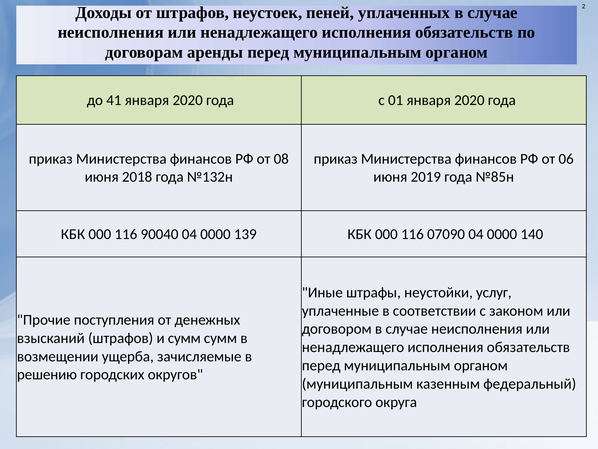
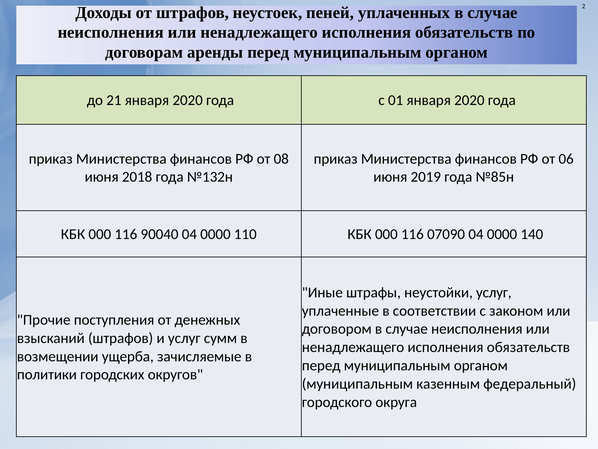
41: 41 -> 21 (114, 100)
139: 139 -> 110 (245, 234)
и сумм: сумм -> услуг (184, 338)
решению: решению -> политики (47, 374)
